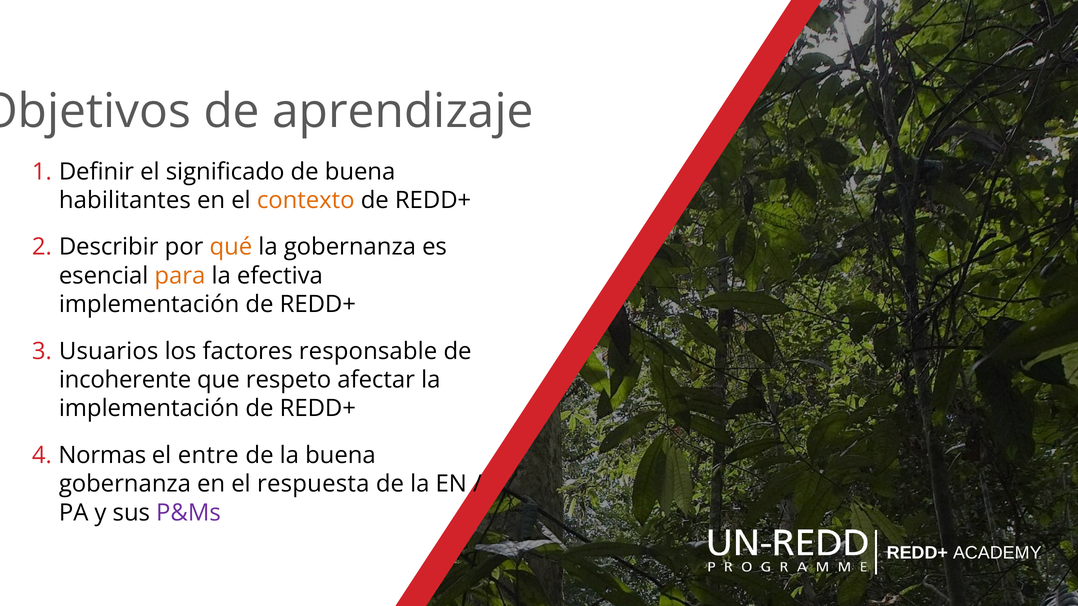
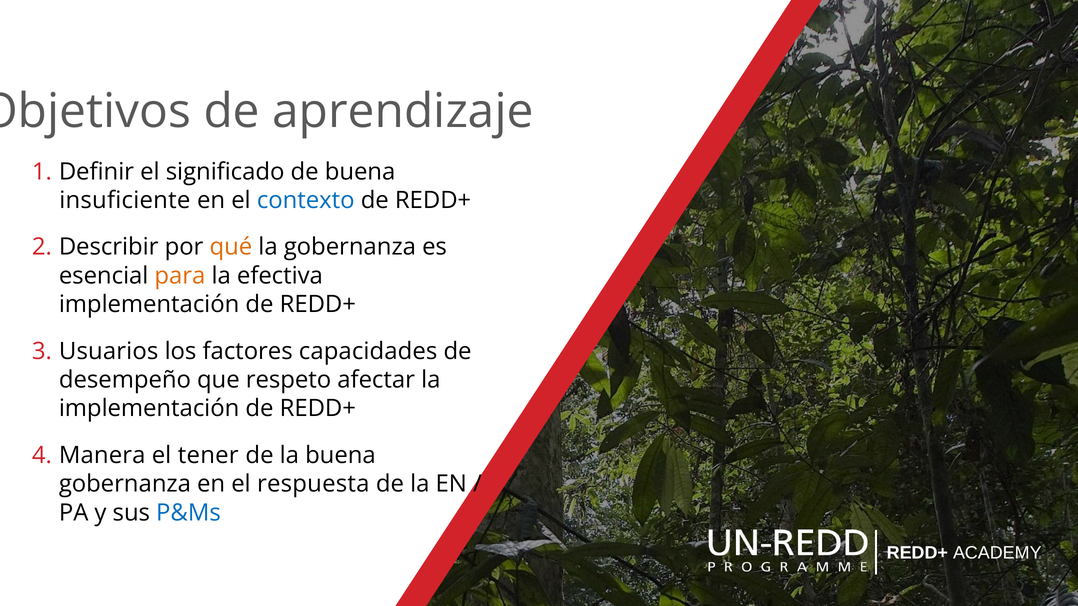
habilitantes: habilitantes -> insuficiente (125, 201)
contexto colour: orange -> blue (306, 201)
responsable: responsable -> capacidades (368, 351)
incoherente: incoherente -> desempeño (125, 380)
Normas: Normas -> Manera (102, 456)
entre: entre -> tener (208, 456)
P&Ms colour: purple -> blue (188, 513)
